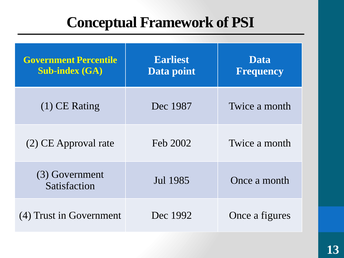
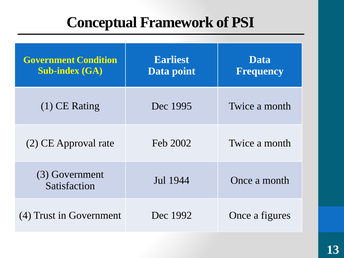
Percentile: Percentile -> Condition (97, 60)
1987: 1987 -> 1995 (181, 106)
1985: 1985 -> 1944 (179, 180)
